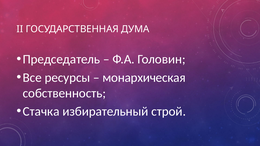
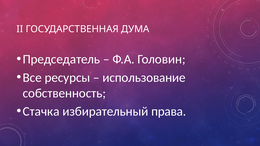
монархическая: монархическая -> использование (144, 78)
строй: строй -> права (169, 112)
